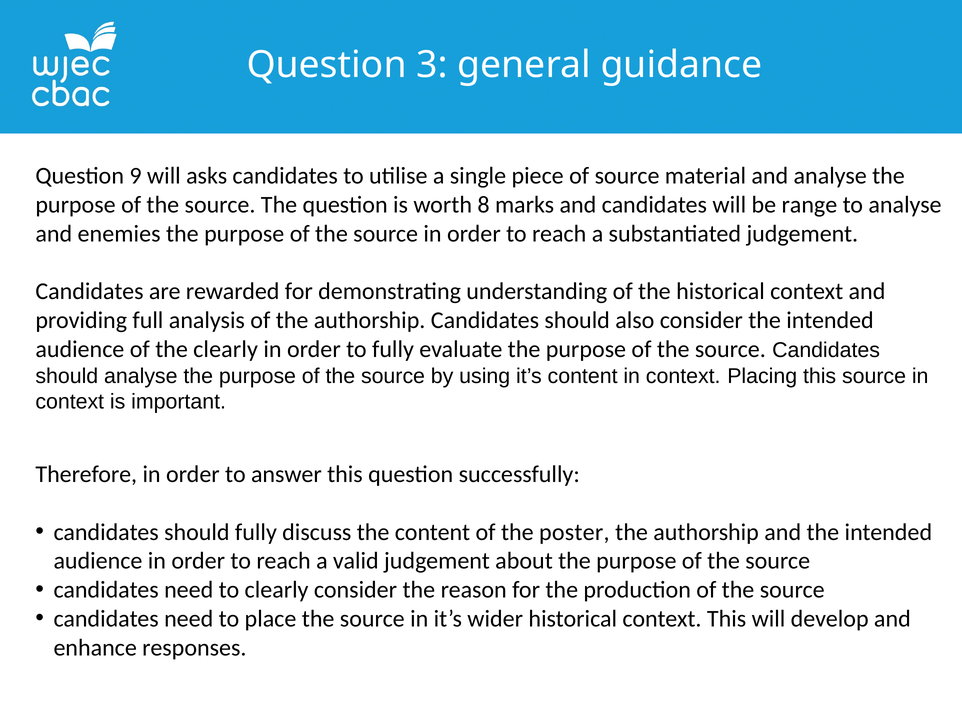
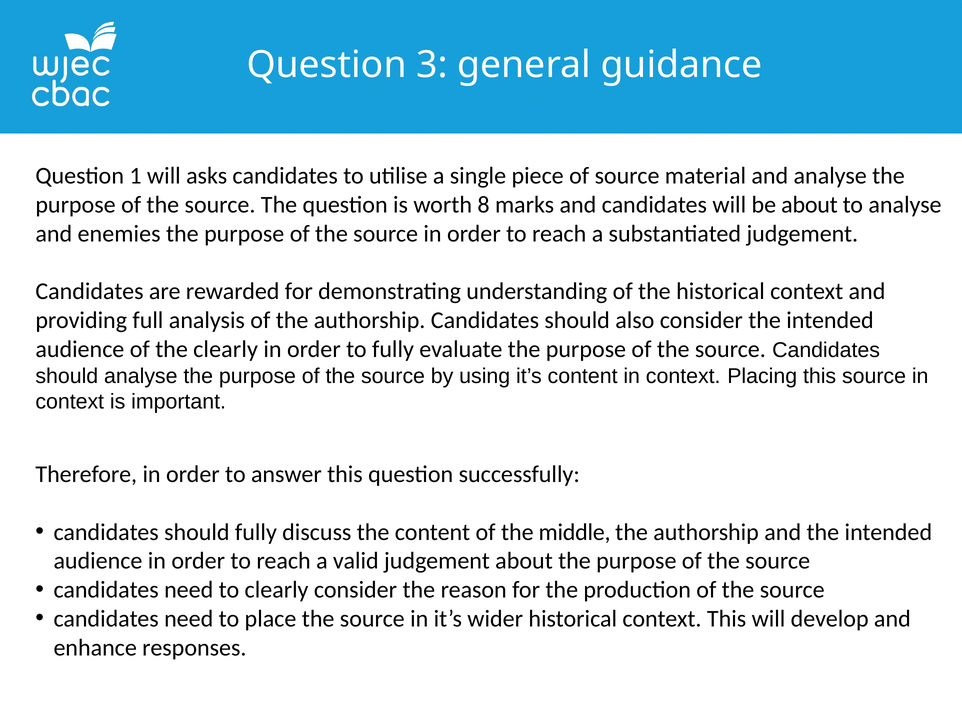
9: 9 -> 1 (135, 176)
be range: range -> about (809, 205)
poster: poster -> middle (575, 532)
